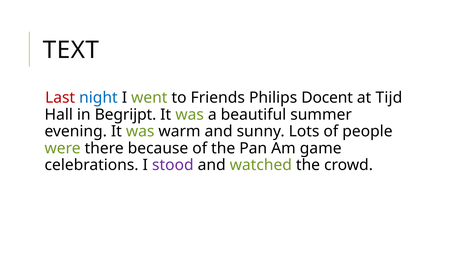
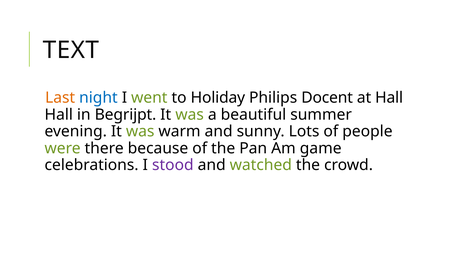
Last colour: red -> orange (60, 98)
Friends: Friends -> Holiday (218, 98)
at Tijd: Tijd -> Hall (389, 98)
